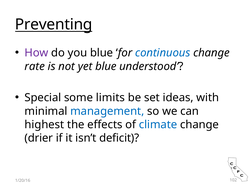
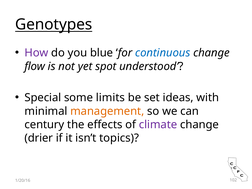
Preventing: Preventing -> Genotypes (54, 24)
rate: rate -> flow (35, 66)
yet blue: blue -> spot (106, 66)
management colour: blue -> orange (107, 111)
highest: highest -> century (44, 125)
climate colour: blue -> purple (158, 125)
deficit: deficit -> topics (119, 138)
